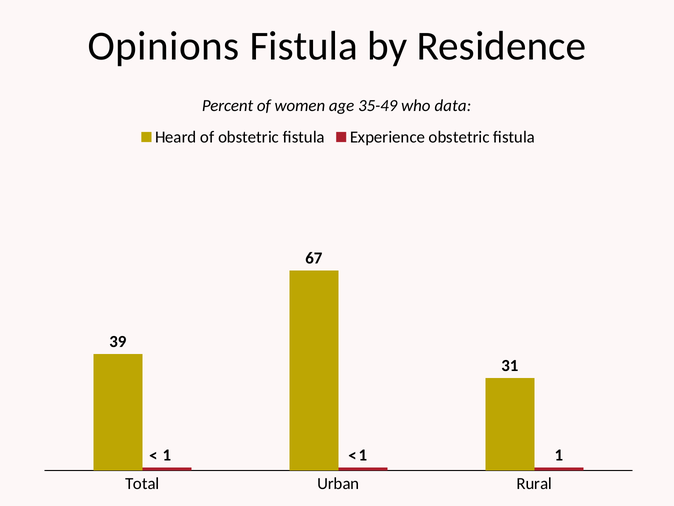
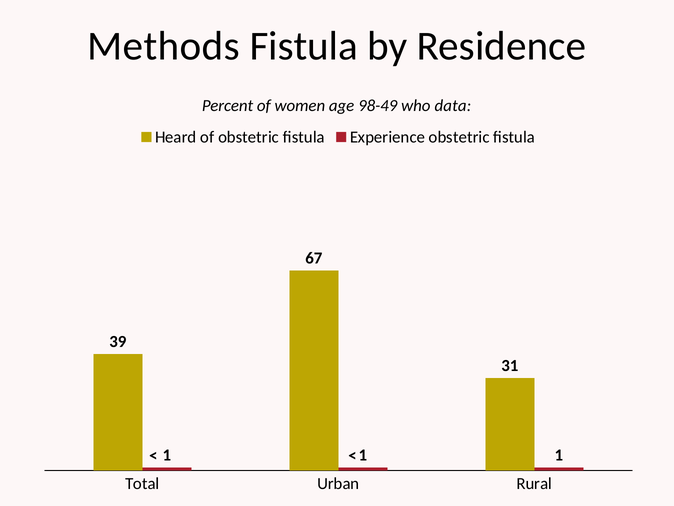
Opinions: Opinions -> Methods (164, 46)
35-49: 35-49 -> 98-49 (378, 106)
